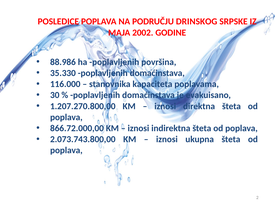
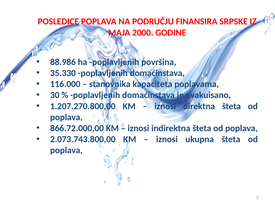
DRINSKOG: DRINSKOG -> FINANSIRA (197, 21)
2002: 2002 -> 2000 (143, 32)
